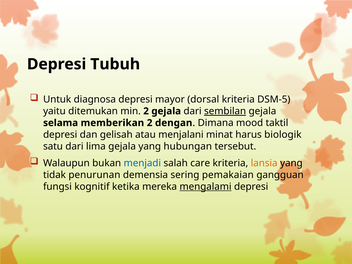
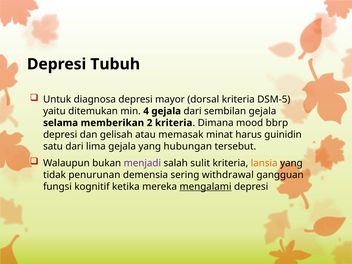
min 2: 2 -> 4 (146, 111)
sembilan underline: present -> none (225, 111)
2 dengan: dengan -> kriteria (174, 123)
taktil: taktil -> bbrp (277, 123)
menjalani: menjalani -> memasak (181, 135)
biologik: biologik -> guinidin (283, 135)
menjadi colour: blue -> purple (142, 163)
care: care -> sulit (200, 163)
pemakaian: pemakaian -> withdrawal (228, 175)
